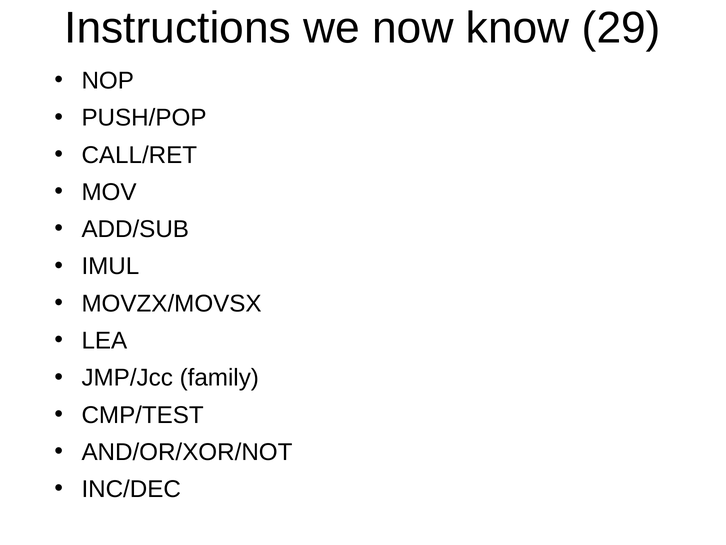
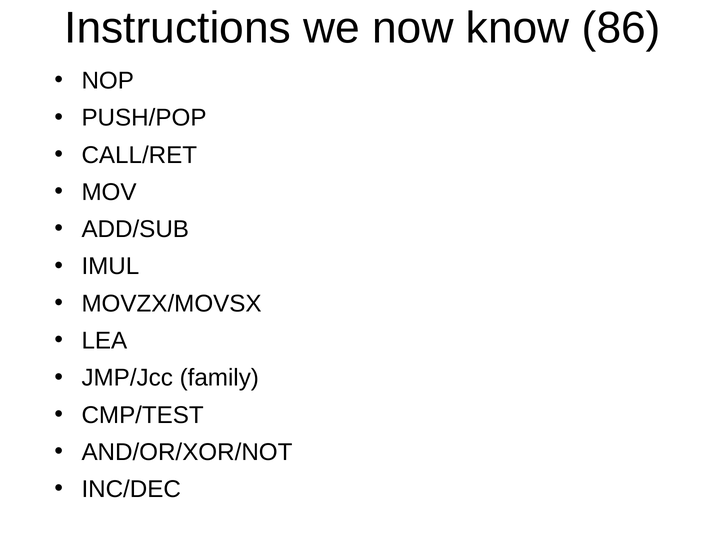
29: 29 -> 86 (621, 28)
